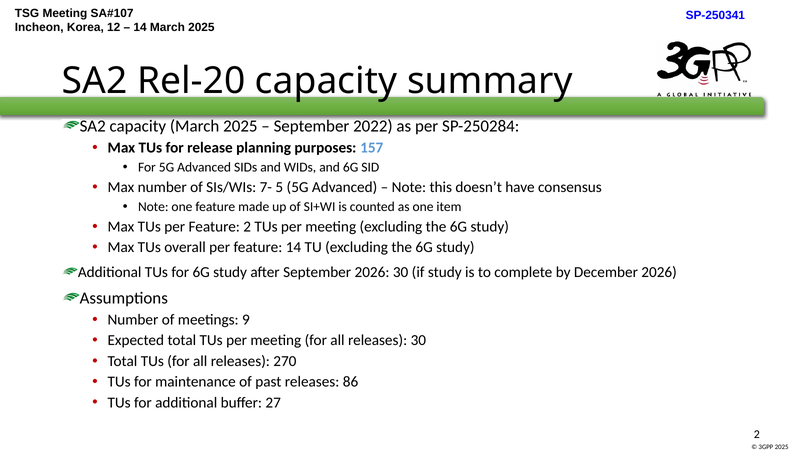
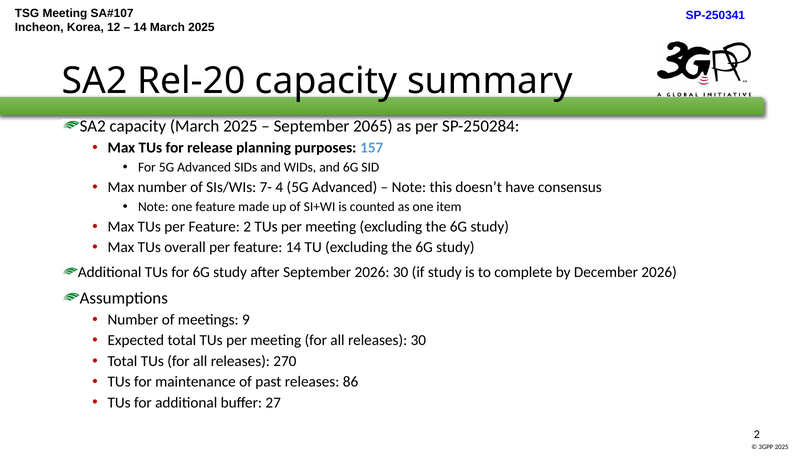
2022: 2022 -> 2065 (373, 126)
5: 5 -> 4 (279, 187)
